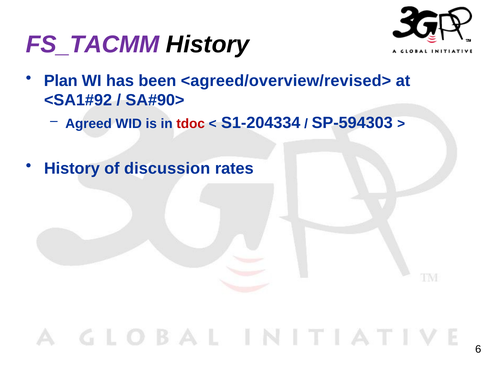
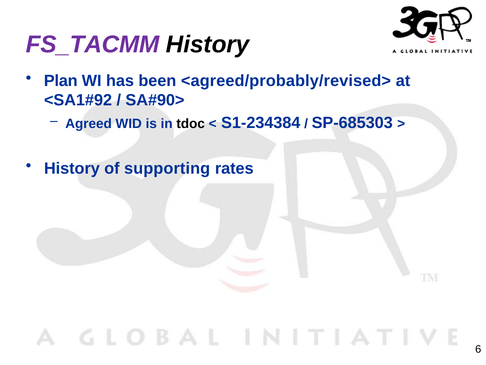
<agreed/overview/revised>: <agreed/overview/revised> -> <agreed/probably/revised> (286, 81)
tdoc colour: red -> black (191, 124)
S1-204334: S1-204334 -> S1-234384 (261, 123)
SP-594303: SP-594303 -> SP-685303 (352, 123)
discussion: discussion -> supporting (167, 168)
